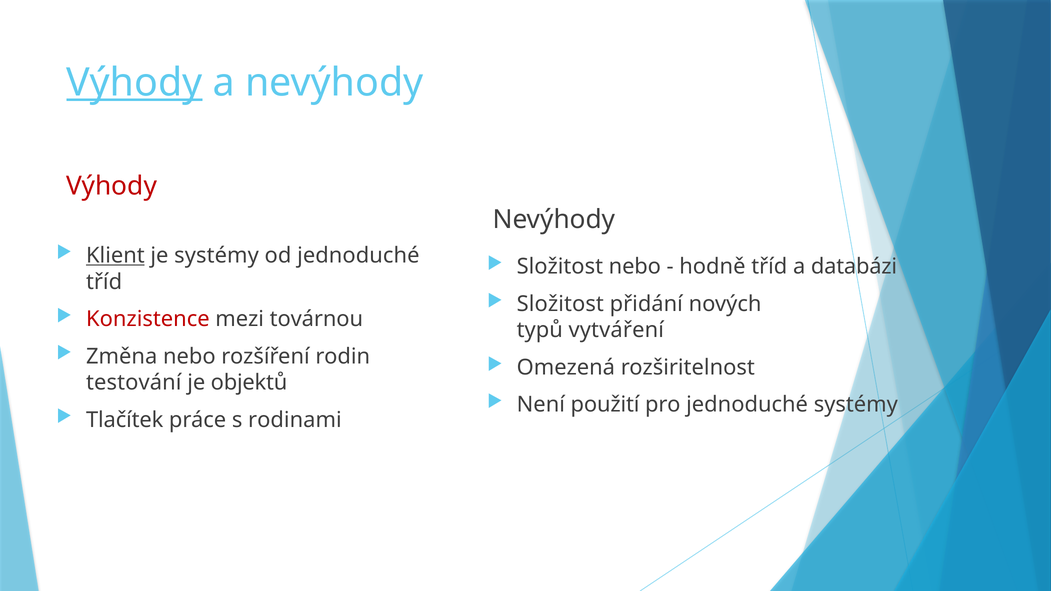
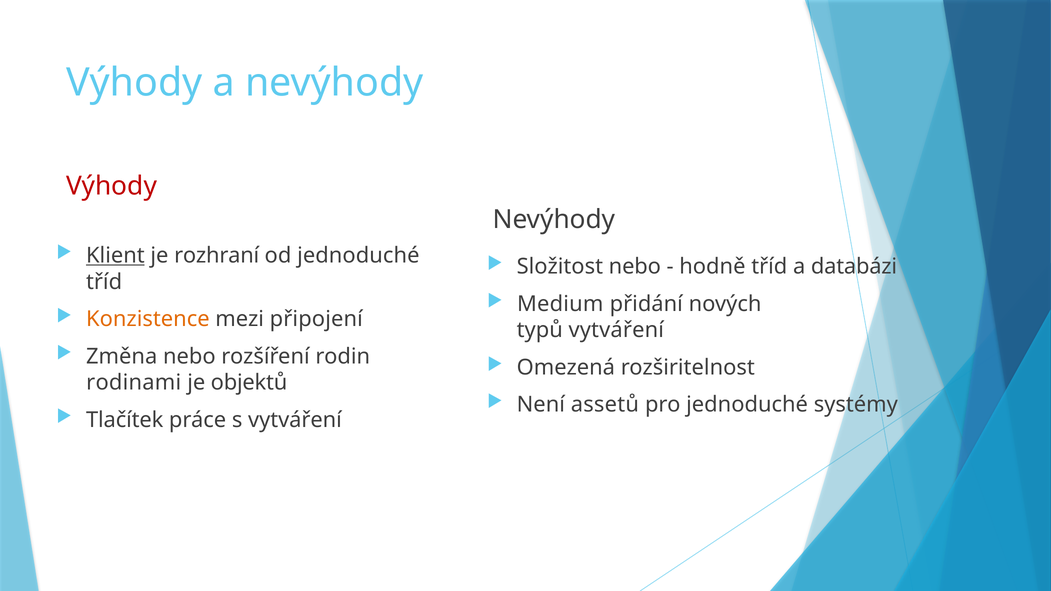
Výhody underline: present -> none (134, 83)
je systémy: systémy -> rozhraní (217, 256)
Složitost: Složitost -> Medium (560, 304)
Konzistence colour: red -> orange (148, 319)
továrnou: továrnou -> připojení (316, 319)
testování: testování -> rodinami (134, 383)
použití: použití -> assetů (605, 405)
s rodinami: rodinami -> vytváření (295, 420)
